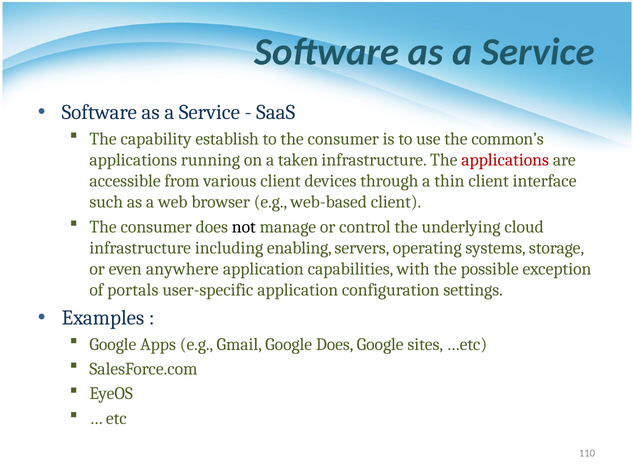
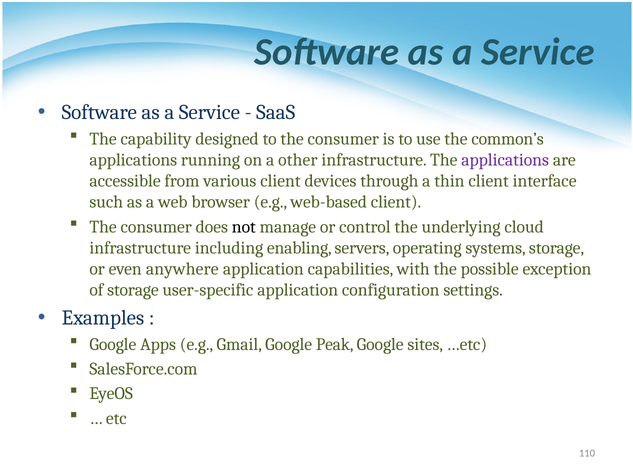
establish: establish -> designed (227, 139)
taken: taken -> other (298, 160)
applications colour: red -> purple (505, 160)
of portals: portals -> storage (133, 290)
Google Does: Does -> Peak (335, 344)
